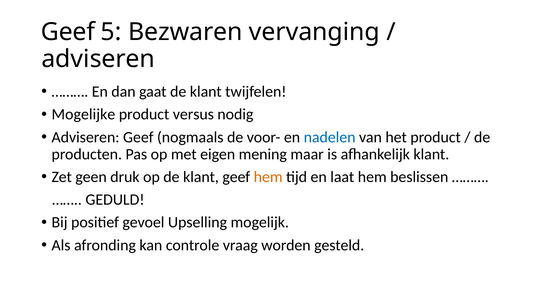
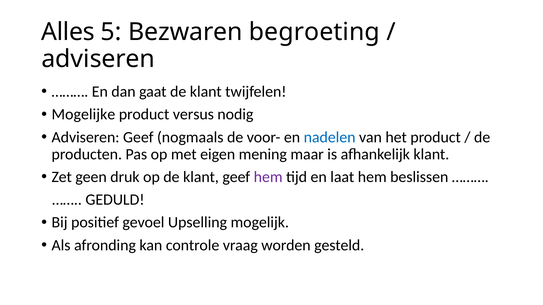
Geef: Geef -> Alles (68, 32)
vervanging: vervanging -> begroeting (314, 32)
hem colour: orange -> purple (268, 177)
